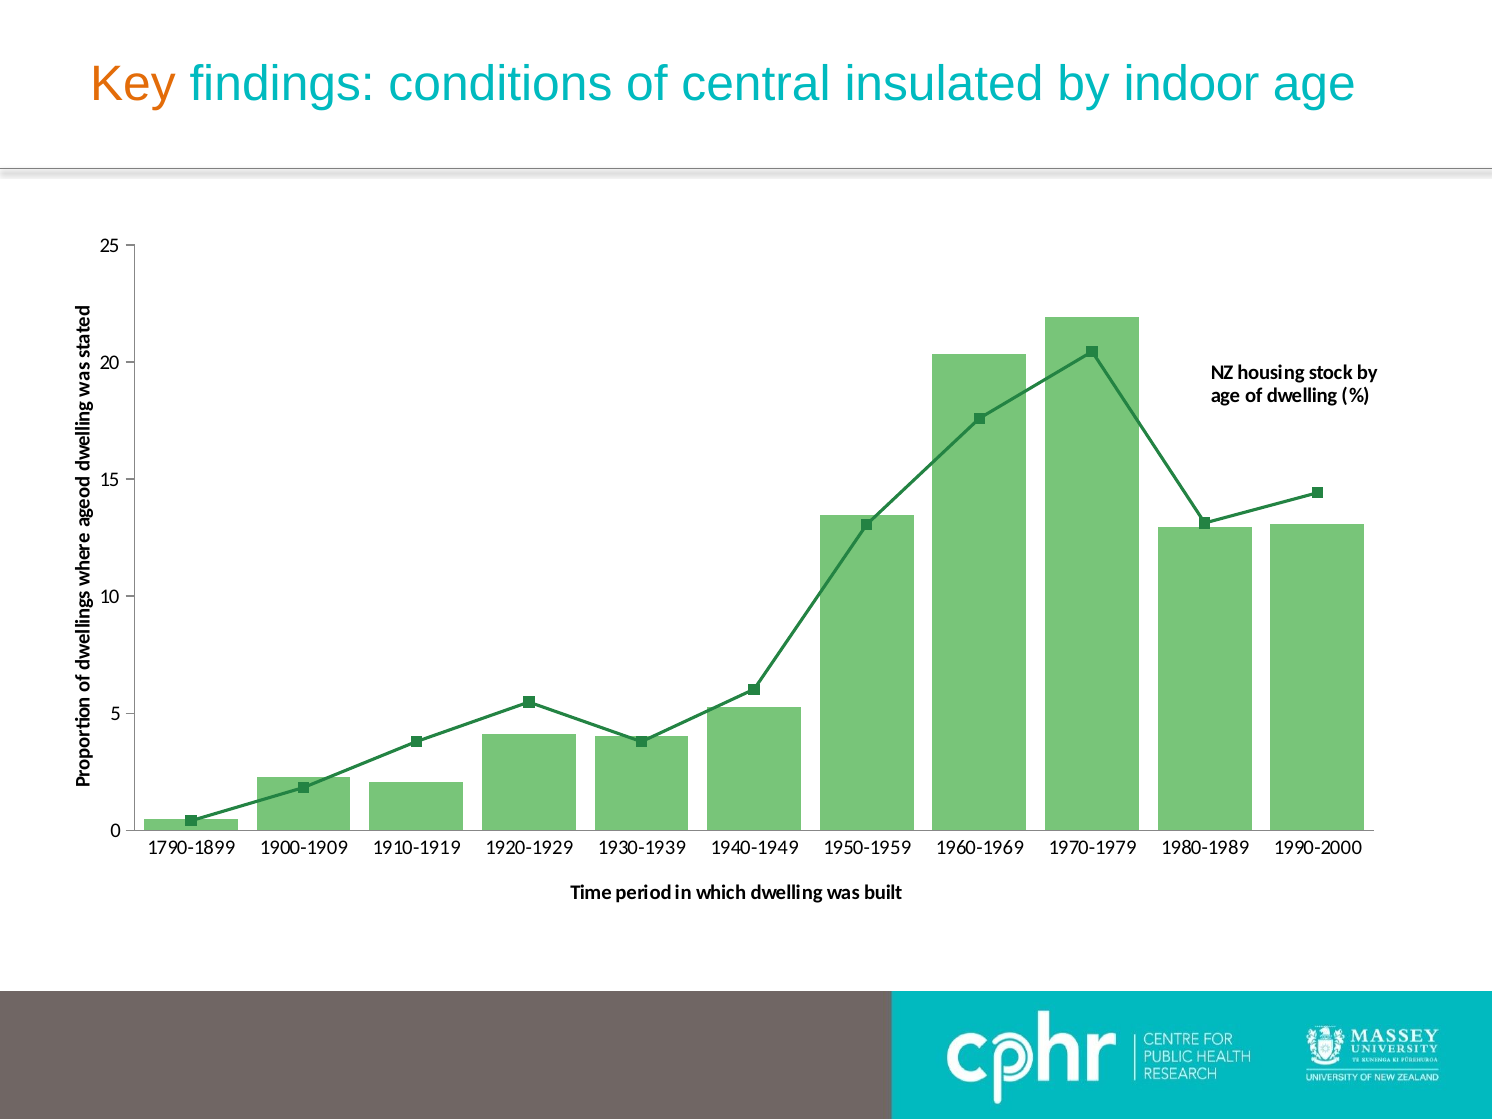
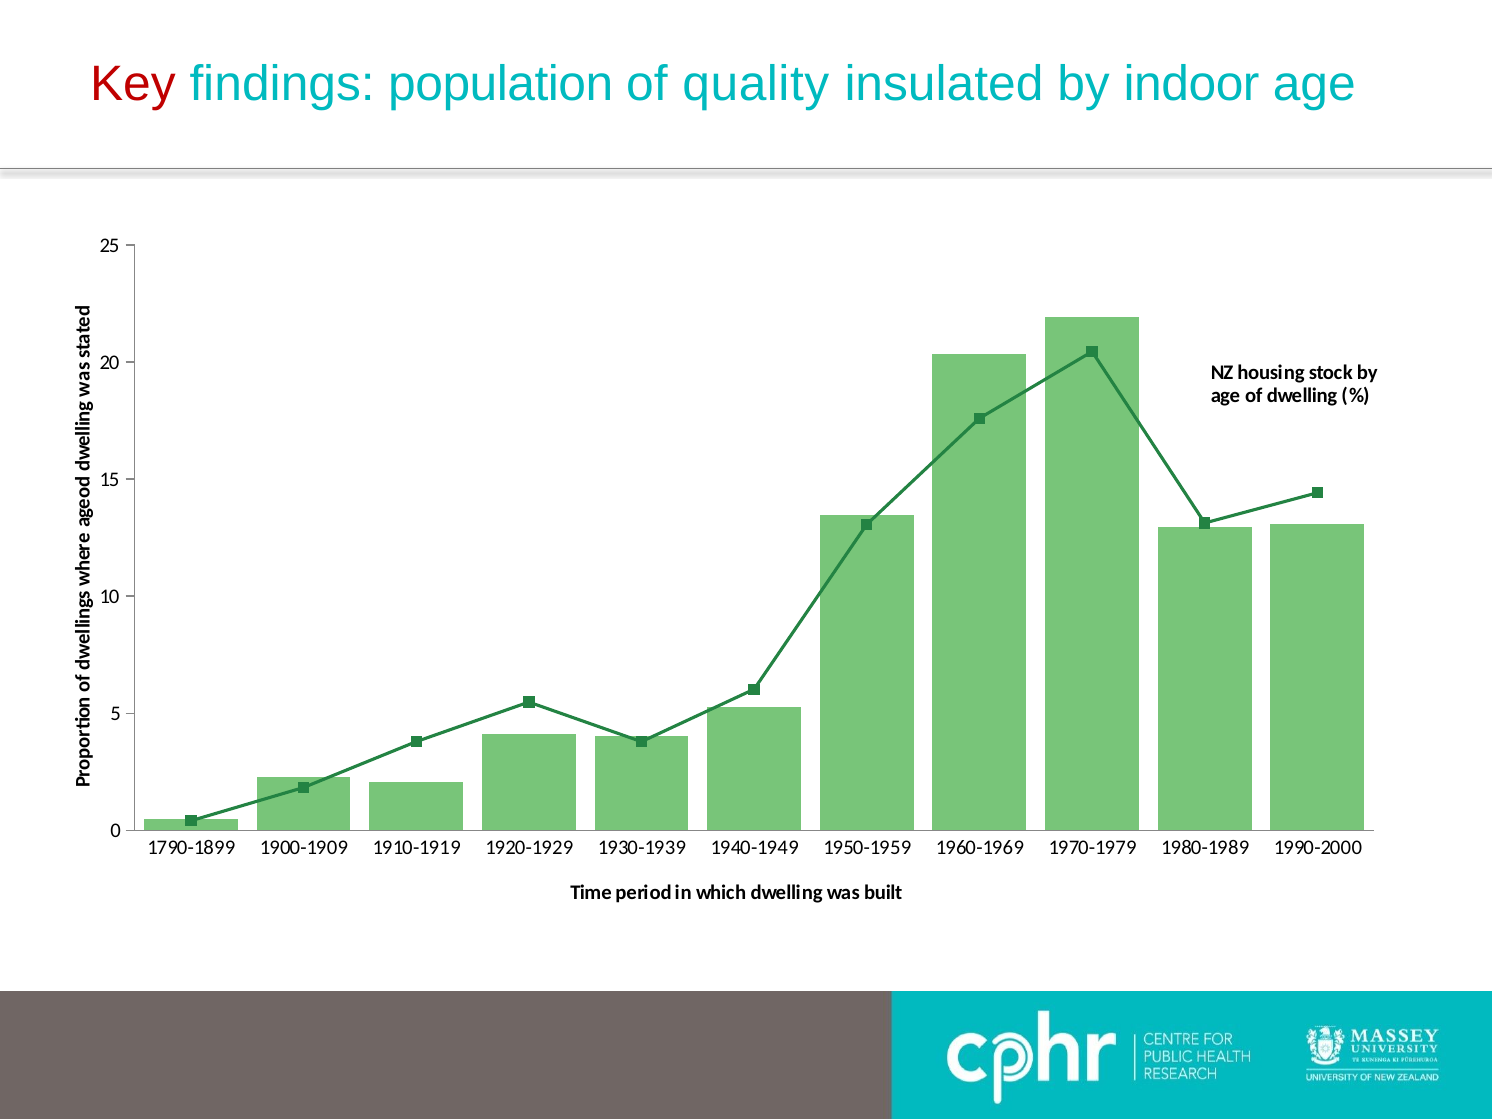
Key colour: orange -> red (133, 84)
conditions: conditions -> population (501, 84)
central: central -> quality (756, 84)
